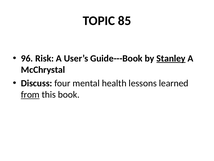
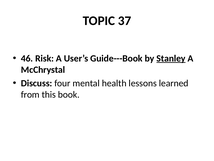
85: 85 -> 37 (125, 21)
96: 96 -> 46 (27, 58)
from underline: present -> none (30, 94)
